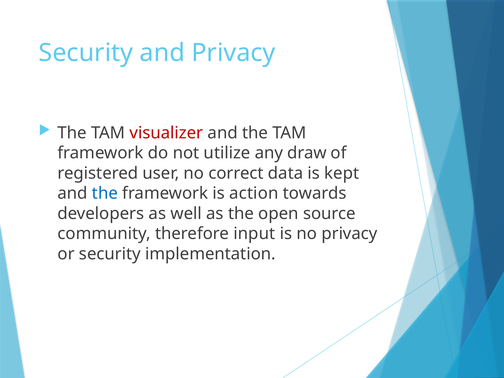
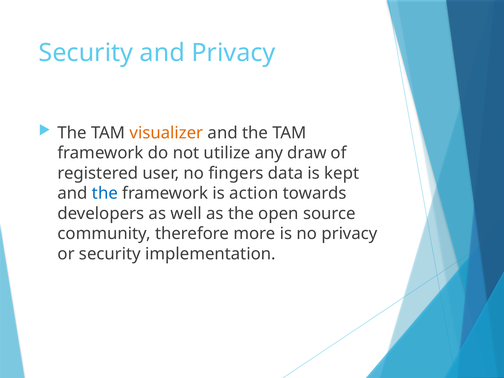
visualizer colour: red -> orange (166, 133)
correct: correct -> fingers (236, 173)
input: input -> more (254, 234)
